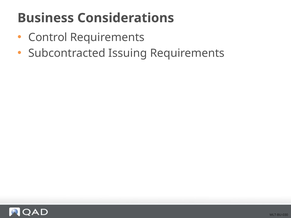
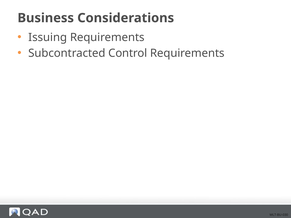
Control: Control -> Issuing (48, 37)
Issuing: Issuing -> Control (128, 53)
